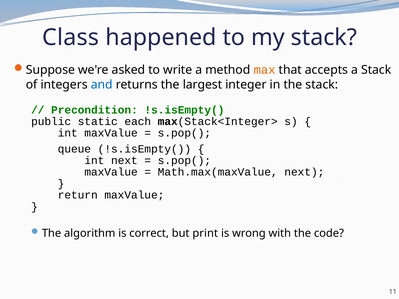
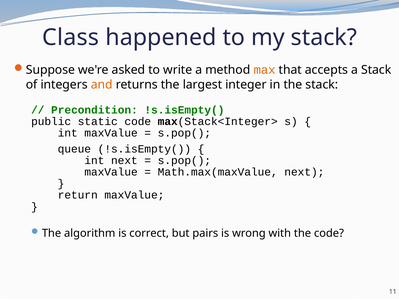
and colour: blue -> orange (102, 85)
static each: each -> code (138, 121)
print: print -> pairs (205, 233)
